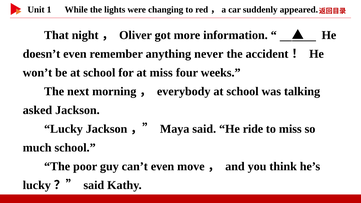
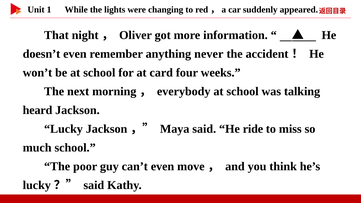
at miss: miss -> card (161, 73)
asked: asked -> heard (38, 110)
